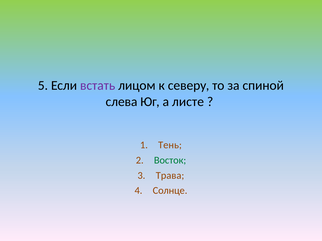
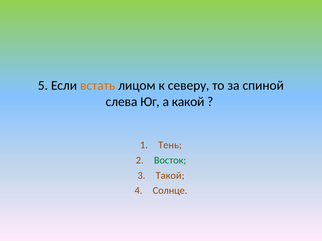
встать colour: purple -> orange (98, 86)
листе: листе -> какой (188, 102)
Трава: Трава -> Такой (170, 176)
